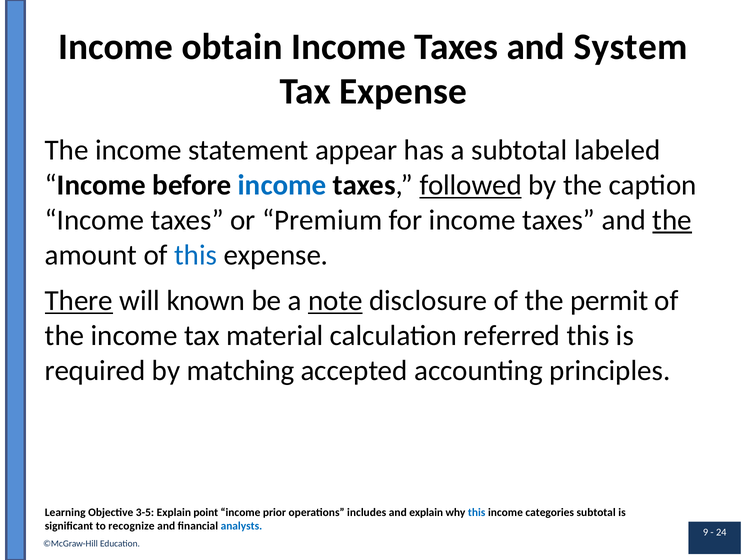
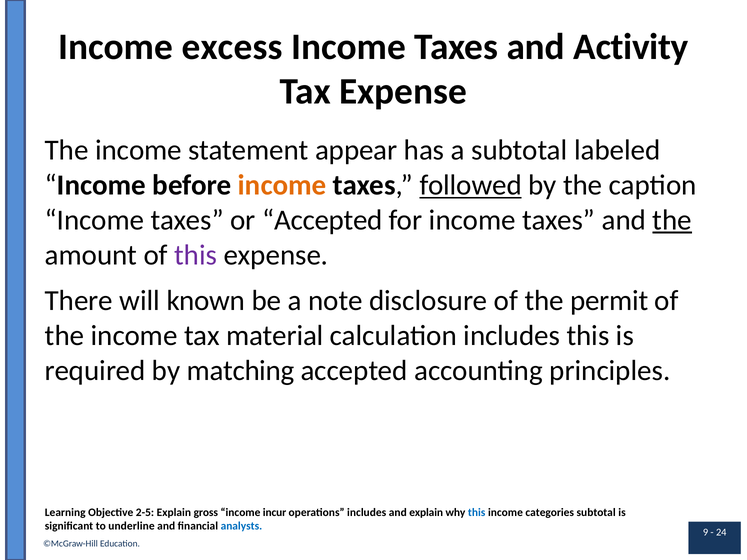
obtain: obtain -> excess (232, 47)
System: System -> Activity (631, 47)
income colour: blue -> orange (282, 185)
or Premium: Premium -> Accepted (322, 220)
this colour: blue -> purple (196, 255)
There underline: present -> none (79, 301)
note underline: present -> none (335, 301)
calculation referred: referred -> includes (512, 336)
3-5: 3-5 -> 2-5 (145, 513)
point: point -> gross (206, 513)
prior: prior -> incur (275, 513)
recognize: recognize -> underline (131, 526)
